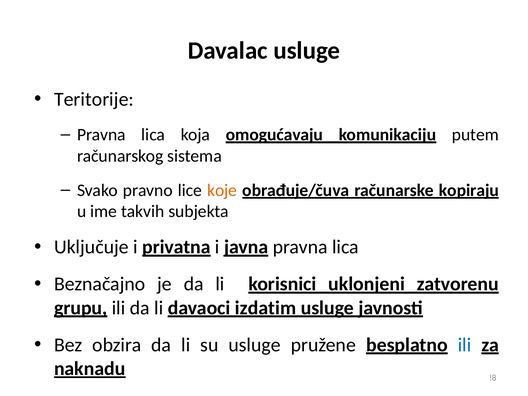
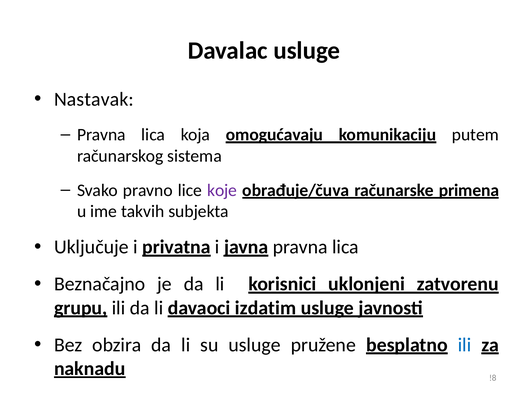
Teritorije: Teritorije -> Nastavak (94, 99)
koje colour: orange -> purple (222, 190)
kopiraju: kopiraju -> primena (469, 190)
